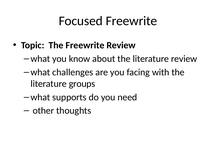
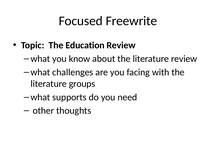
The Freewrite: Freewrite -> Education (85, 45)
